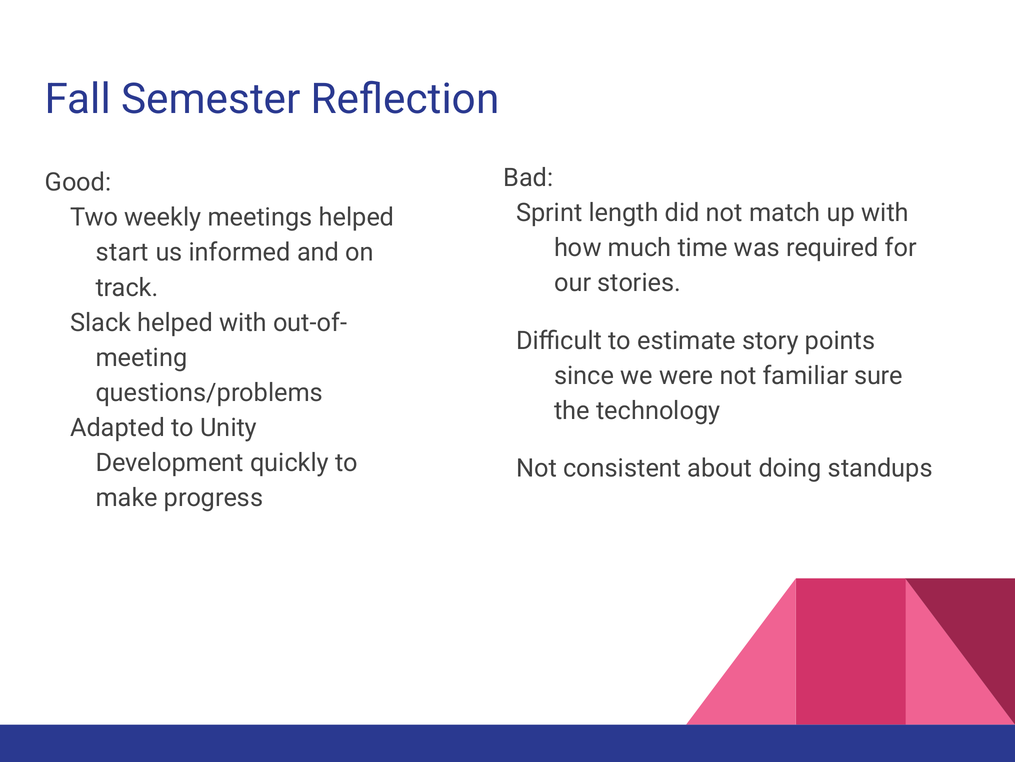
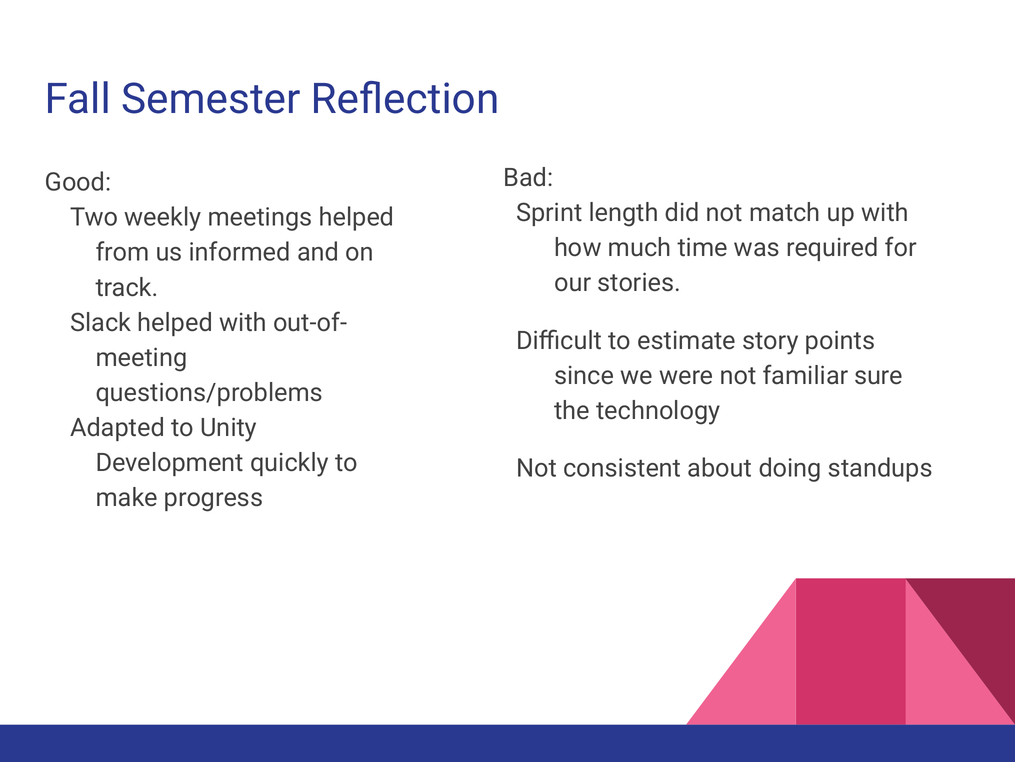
start: start -> from (122, 252)
